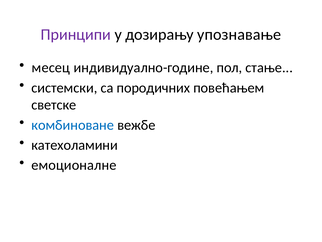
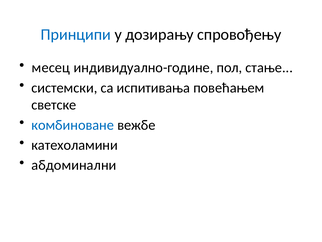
Принципи colour: purple -> blue (76, 35)
упознавање: упознавање -> спровођењу (239, 35)
породичних: породичних -> испитивања (153, 88)
емоционалне: емоционалне -> абдоминални (74, 165)
